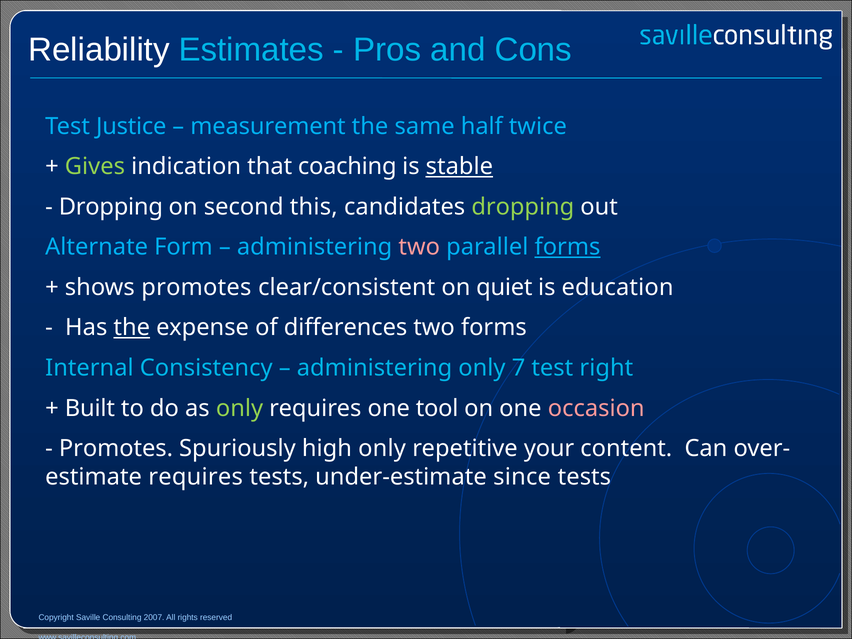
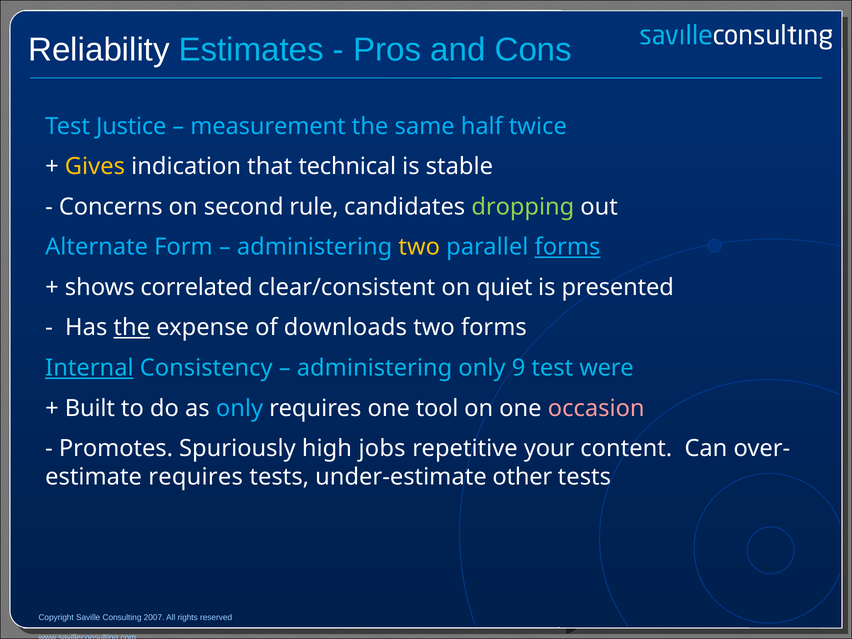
Gives colour: light green -> yellow (95, 167)
coaching: coaching -> technical (347, 167)
stable underline: present -> none (459, 167)
Dropping: Dropping -> Concerns (111, 207)
this: this -> rule (314, 207)
two colour: pink -> yellow (419, 247)
shows promotes: promotes -> correlated (197, 287)
education: education -> presented (618, 287)
differences: differences -> downloads (345, 328)
Internal underline: none -> present (89, 368)
7: 7 -> 9 (519, 368)
right: right -> were (606, 368)
only colour: light green -> light blue (240, 408)
high only: only -> jobs (382, 448)
since: since -> other (522, 477)
